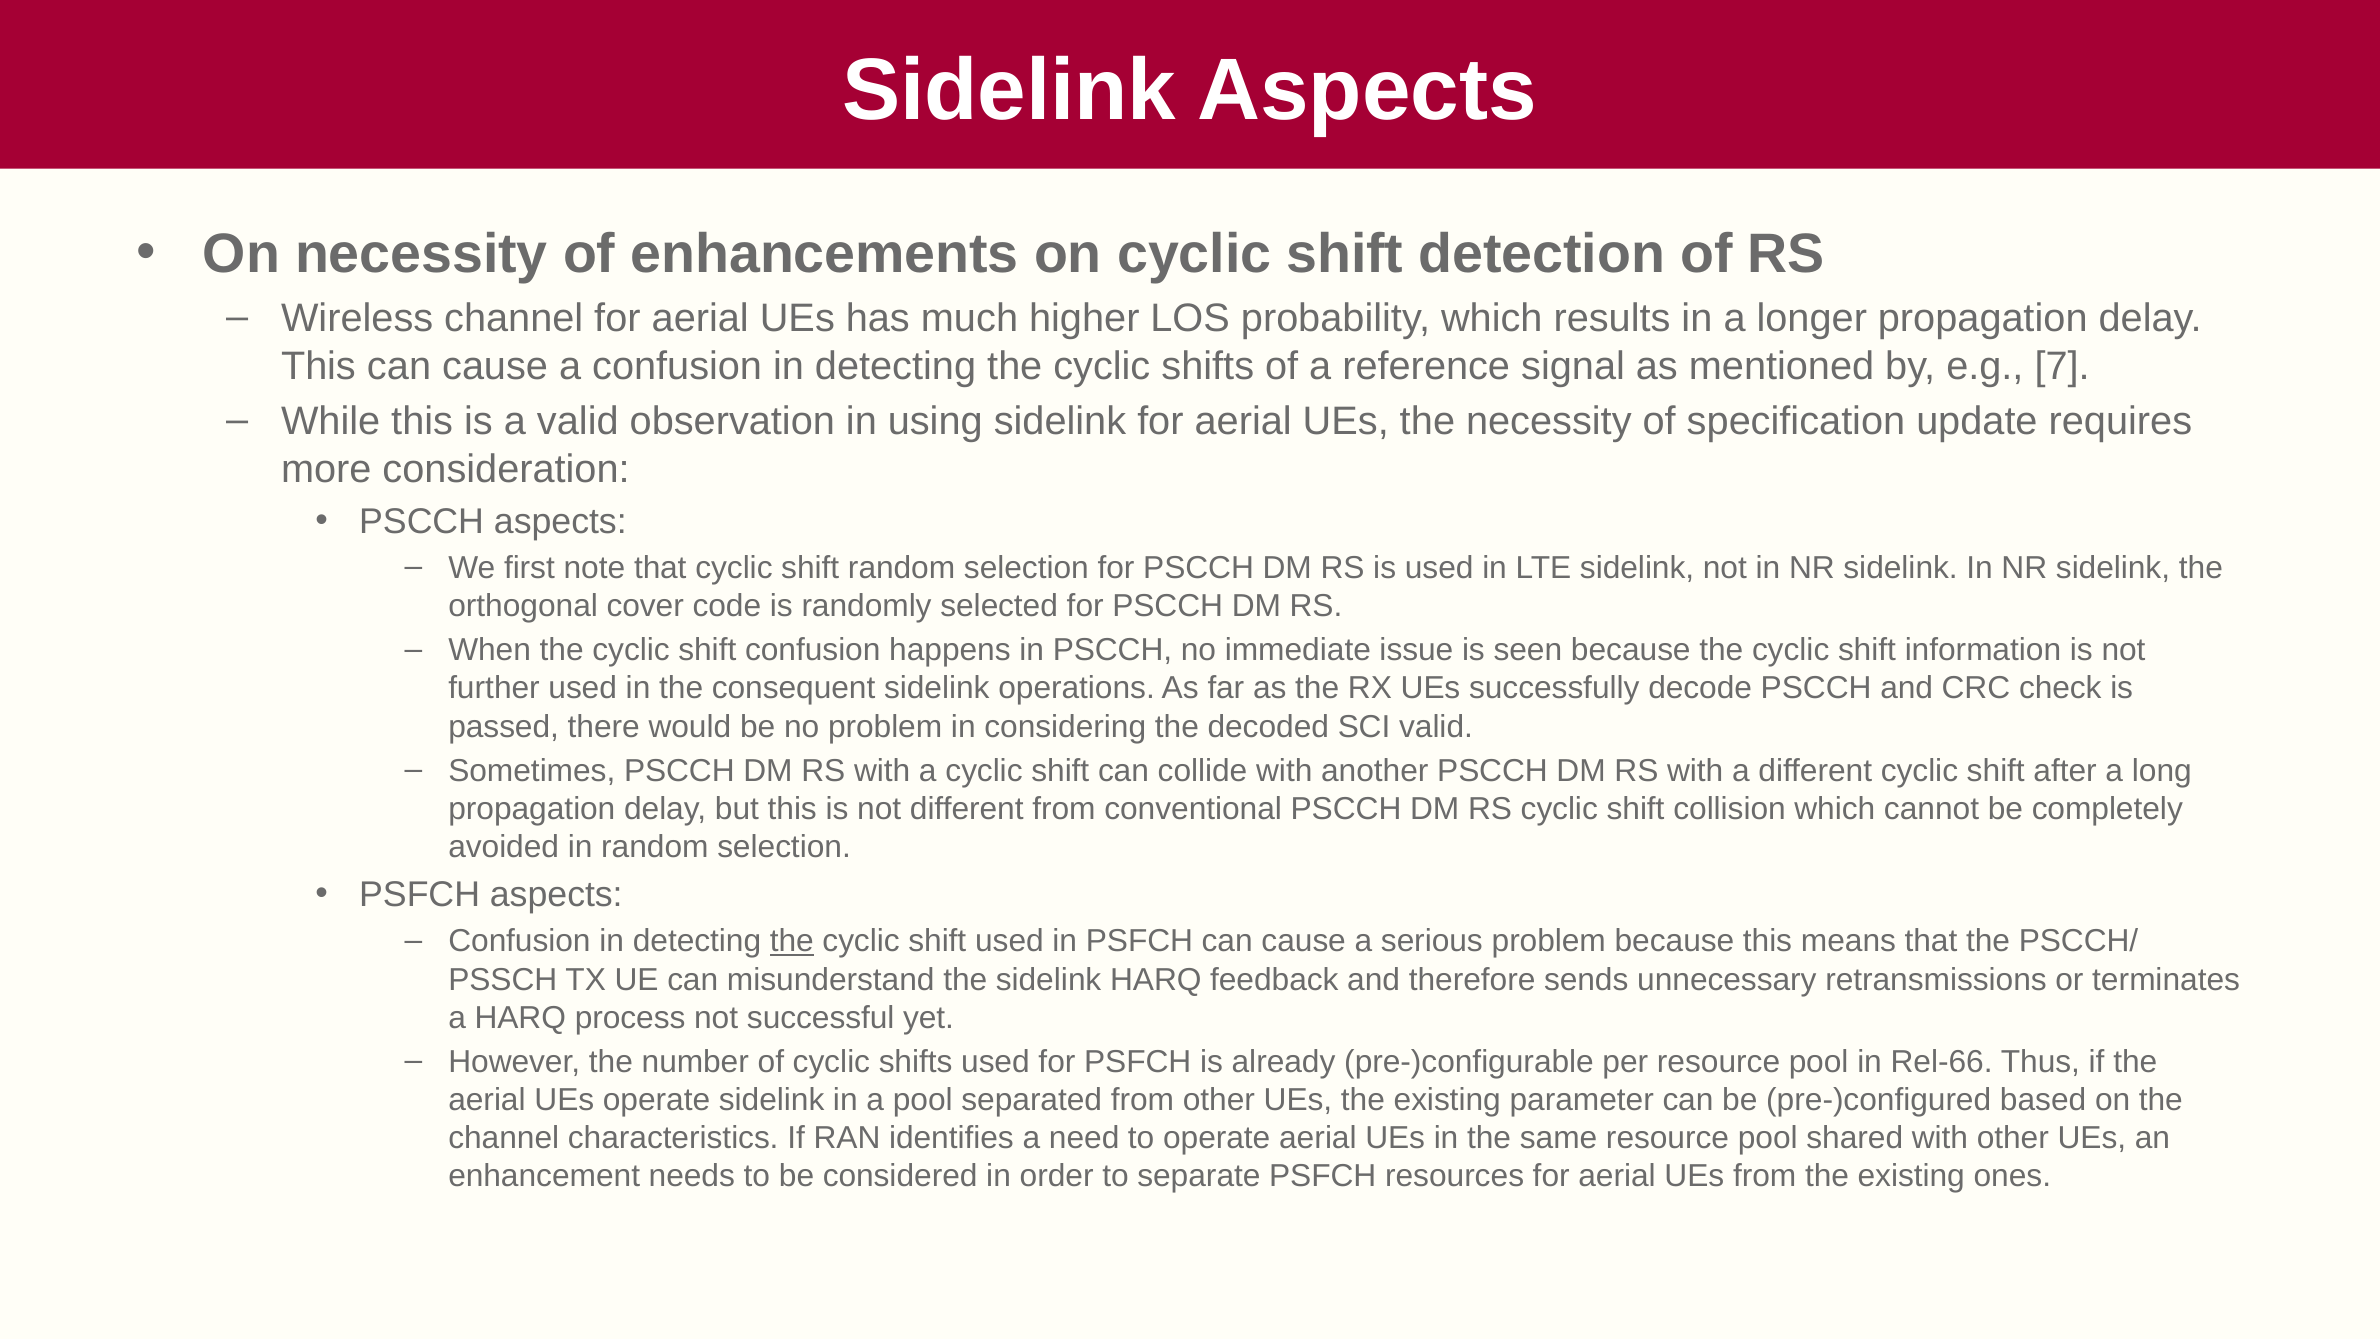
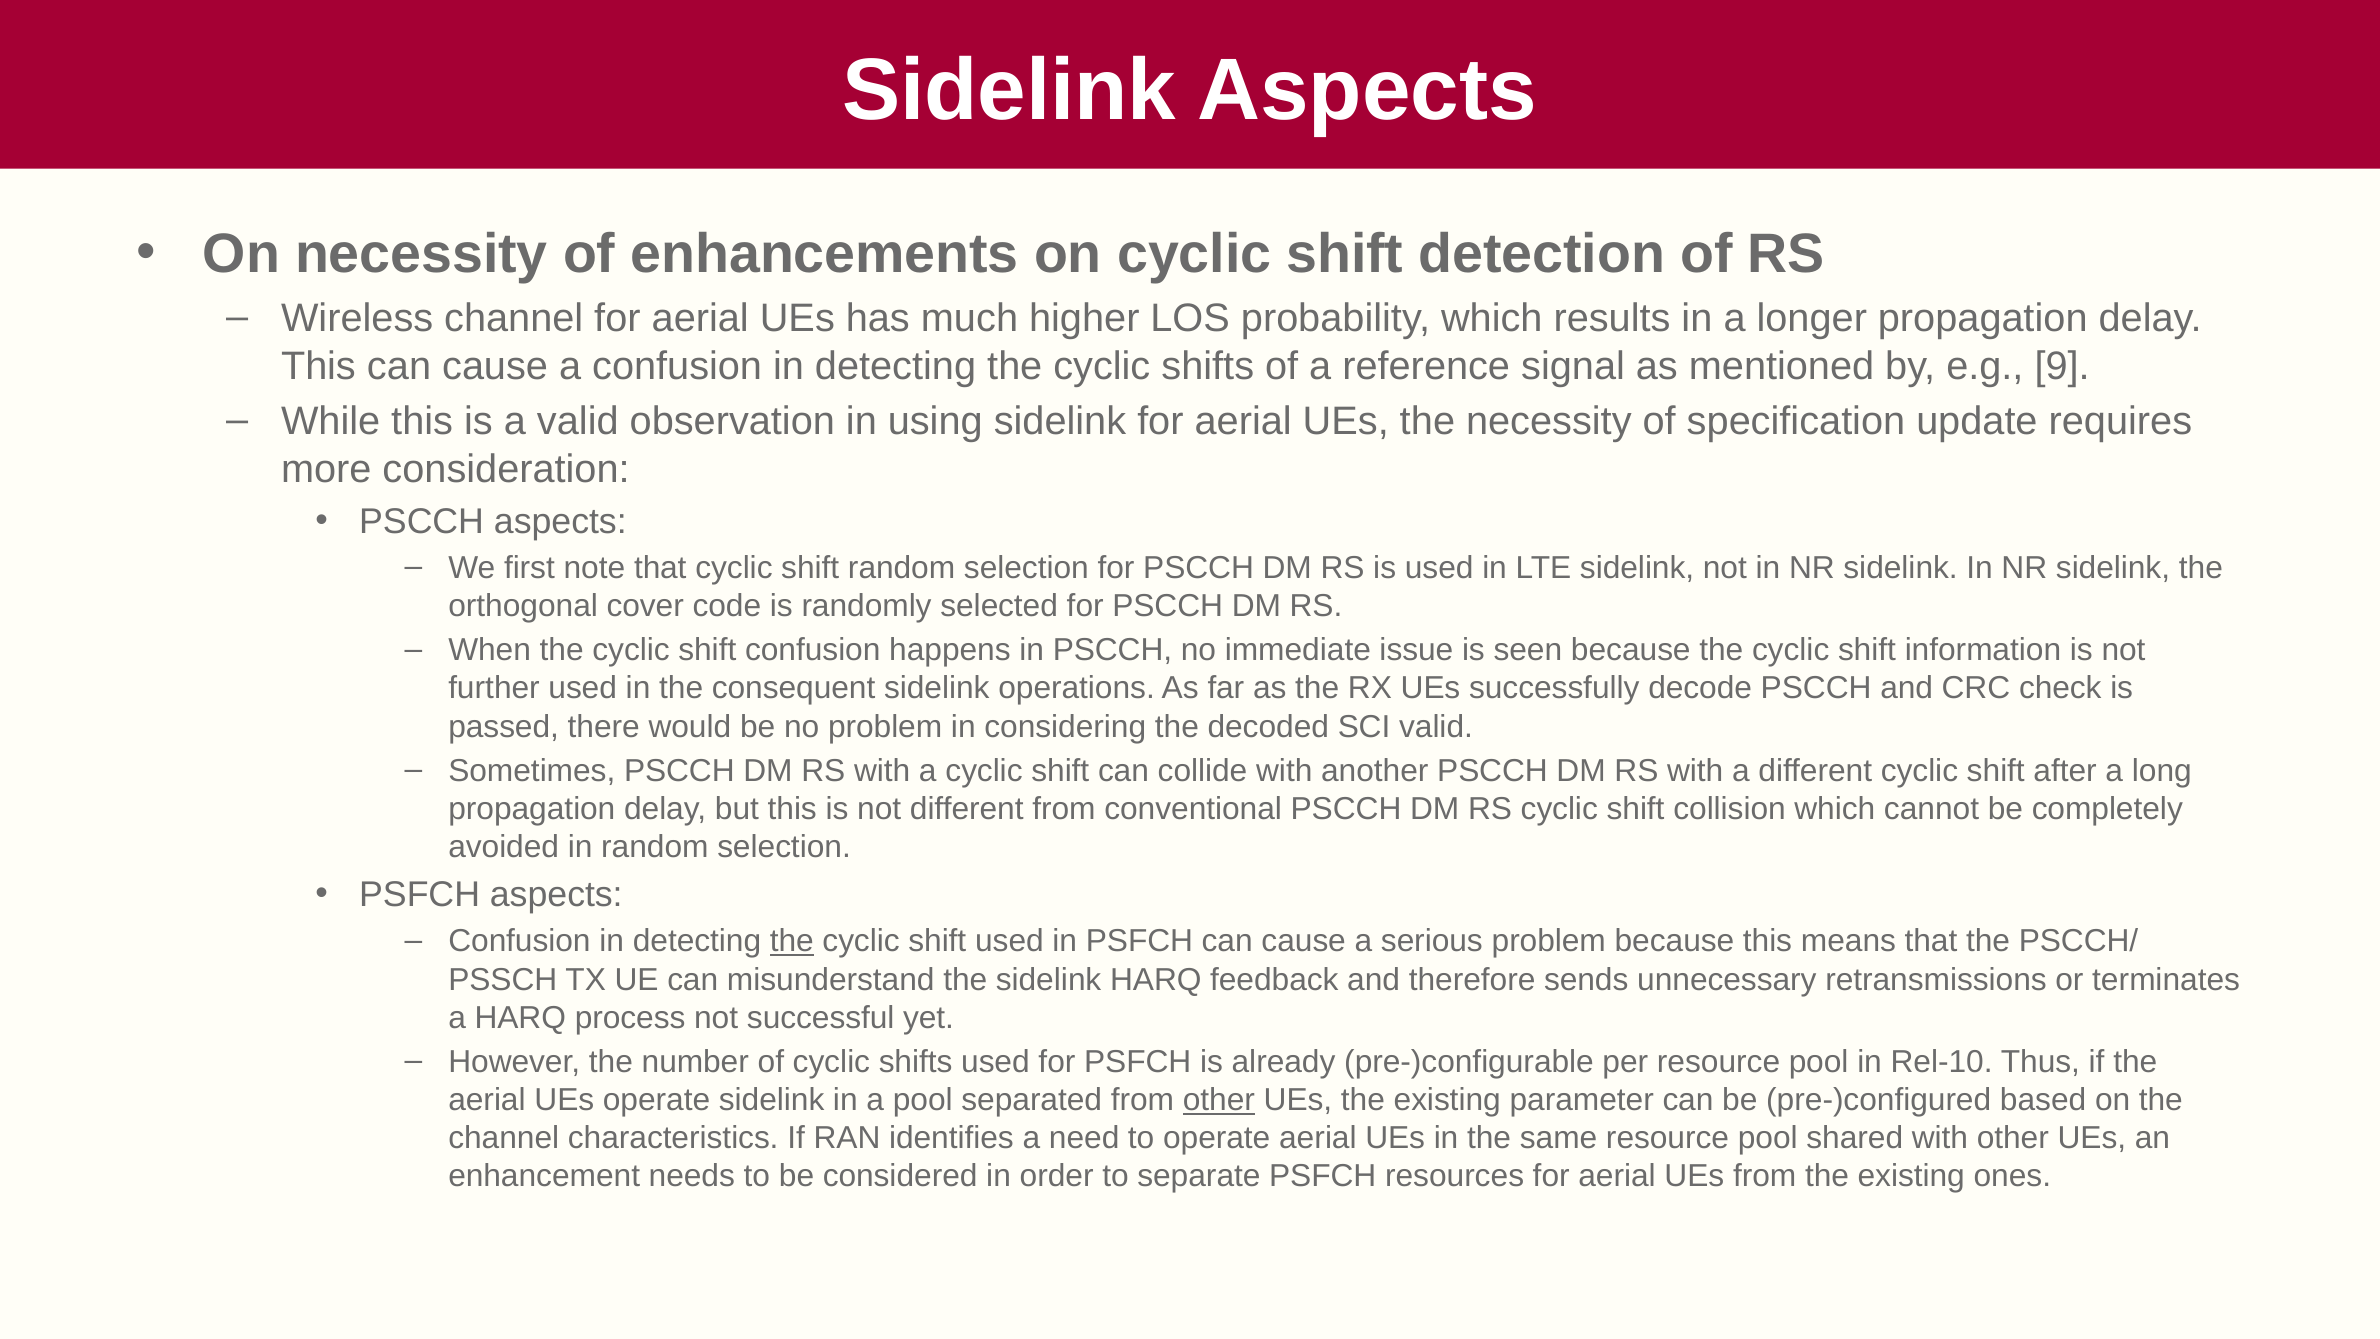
7: 7 -> 9 (2062, 366)
Rel-66: Rel-66 -> Rel-10 (1942, 1062)
other underline: none -> present (1219, 1100)
